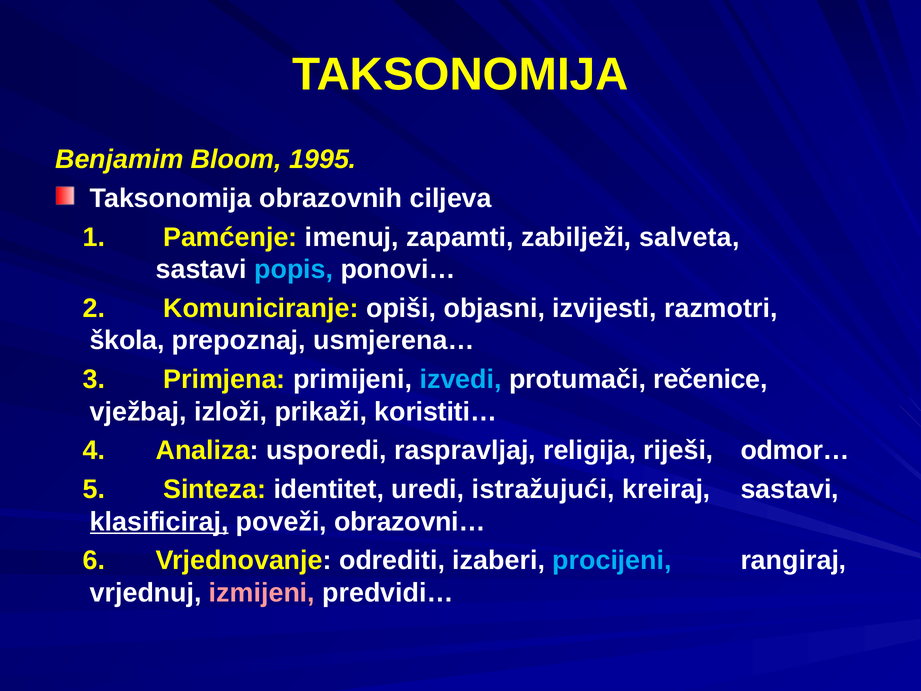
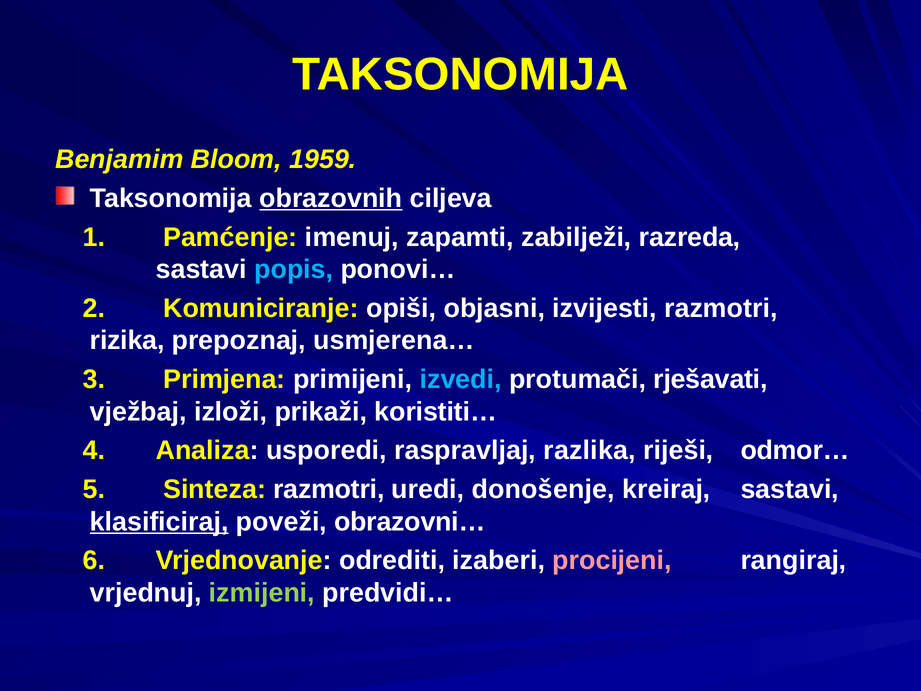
1995: 1995 -> 1959 (323, 159)
obrazovnih underline: none -> present (331, 198)
salveta: salveta -> razreda (690, 237)
škola: škola -> rizika (127, 340)
rečenice: rečenice -> rješavati (710, 379)
religija: religija -> razlika (590, 450)
Sinteza identitet: identitet -> razmotri (329, 489)
istražujući: istražujući -> donošenje (543, 489)
procijeni colour: light blue -> pink (612, 560)
izmijeni colour: pink -> light green (262, 593)
